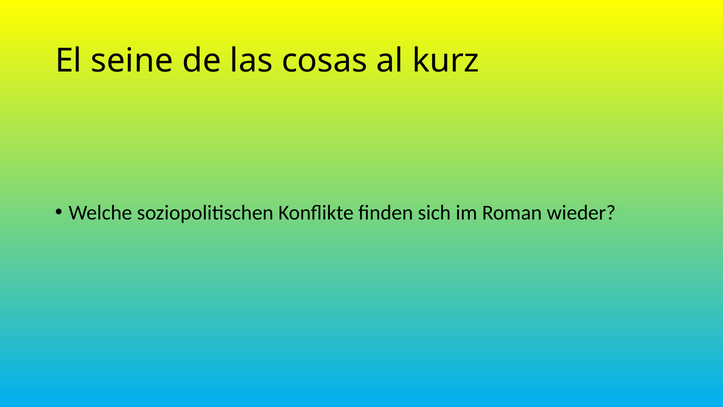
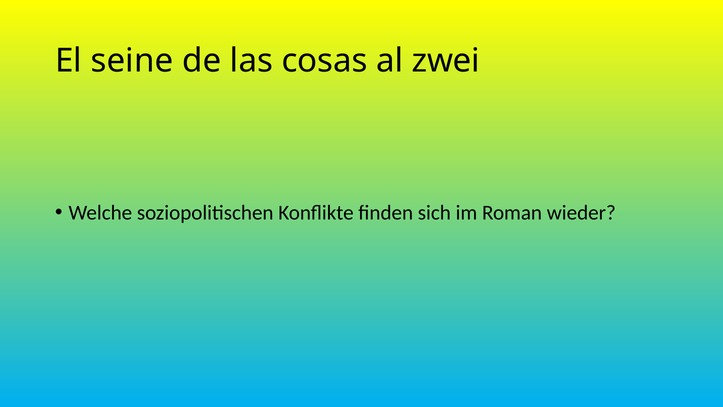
kurz: kurz -> zwei (446, 61)
